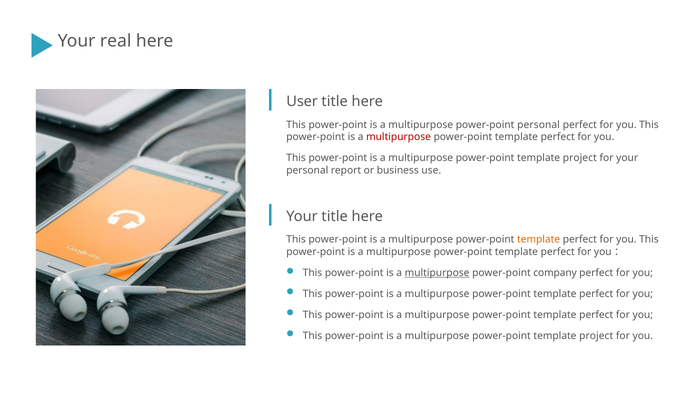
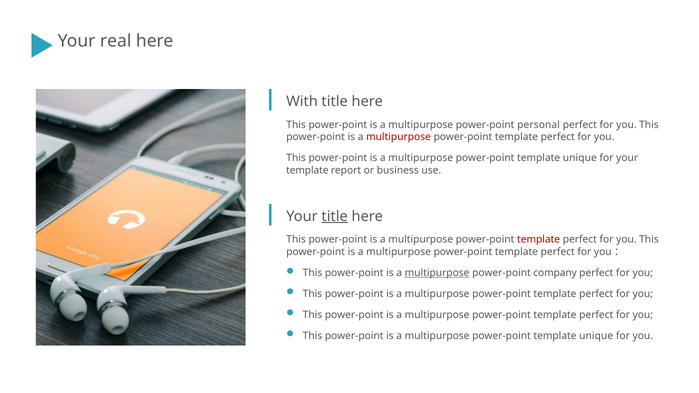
User: User -> With (302, 102)
project: project -> unique (580, 158)
personal: personal -> template (307, 170)
title underline: none -> present (335, 216)
template colour: orange -> red (539, 240)
project: project -> unique (596, 336)
